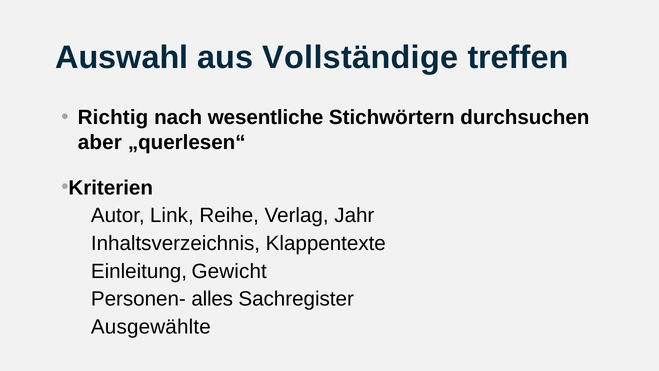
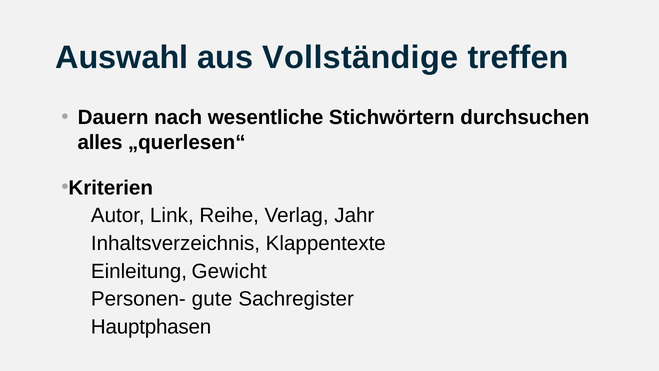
Richtig: Richtig -> Dauern (113, 118)
aber: aber -> alles (100, 142)
alles: alles -> gute (212, 299)
Ausgewählte: Ausgewählte -> Hauptphasen (151, 327)
